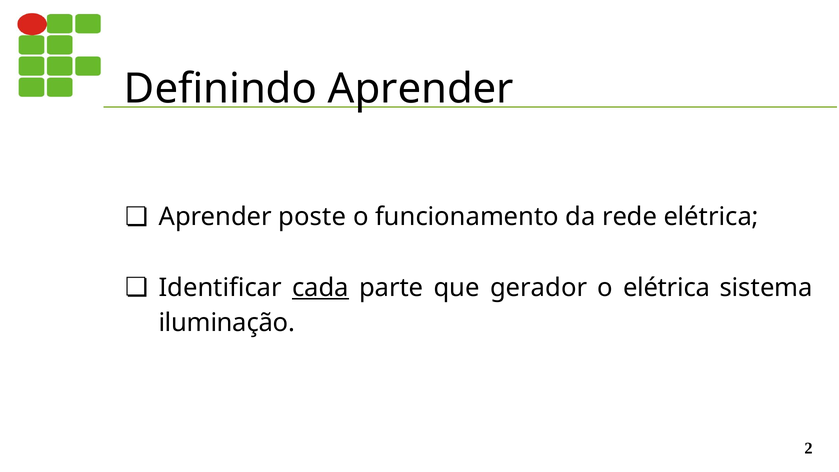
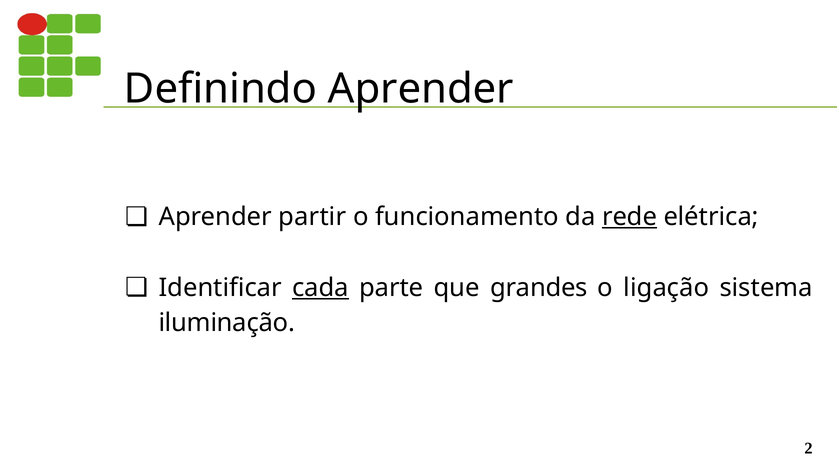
poste: poste -> partir (312, 217)
rede underline: none -> present (630, 217)
gerador: gerador -> grandes (539, 288)
o elétrica: elétrica -> ligação (666, 288)
